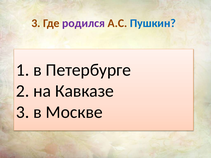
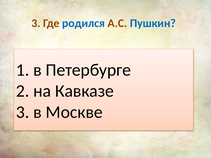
родился colour: purple -> blue (84, 23)
